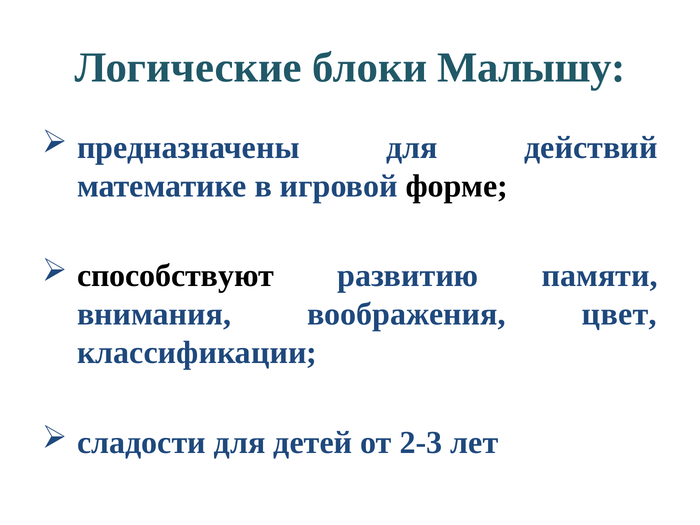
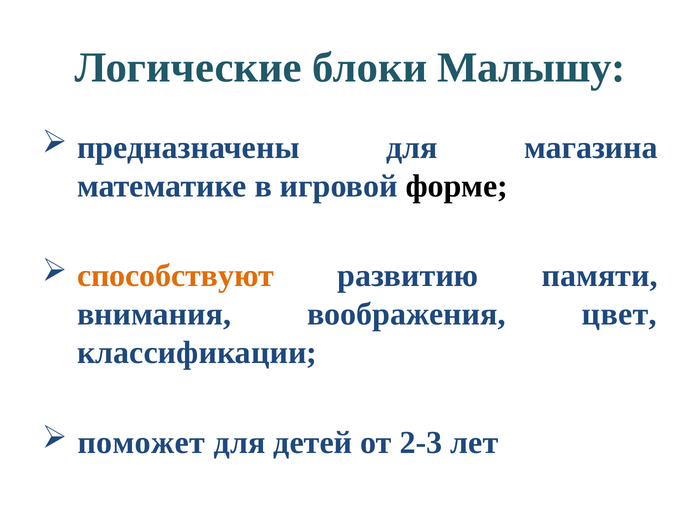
действий: действий -> магазина (591, 147)
способствуют colour: black -> orange (176, 276)
сладости: сладости -> поможет (141, 443)
